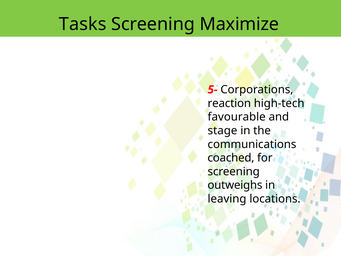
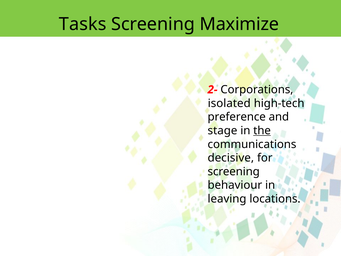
5-: 5- -> 2- (213, 90)
reaction: reaction -> isolated (229, 103)
favourable: favourable -> preference (237, 117)
the underline: none -> present (262, 130)
coached: coached -> decisive (231, 158)
outweighs: outweighs -> behaviour (235, 185)
